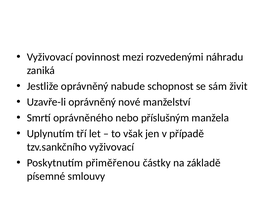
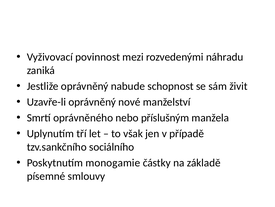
tzv.sankčního vyživovací: vyživovací -> sociálního (112, 146)
přiměřenou: přiměřenou -> monogamie (113, 162)
